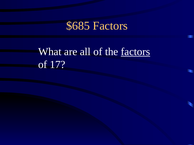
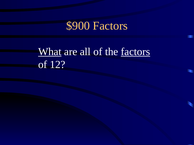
$685: $685 -> $900 (78, 26)
What underline: none -> present (50, 52)
17: 17 -> 12 (58, 65)
